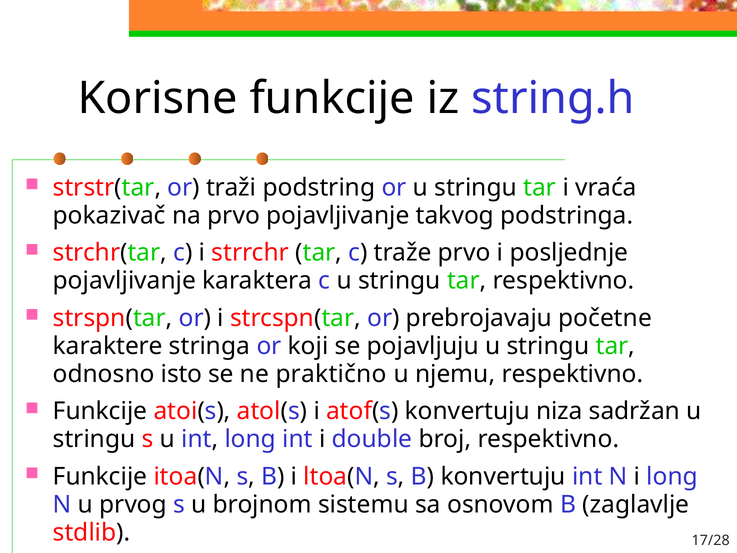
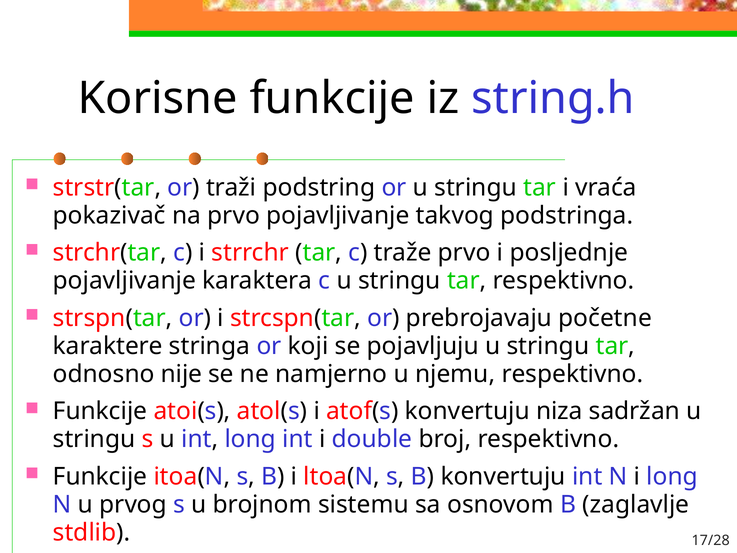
isto: isto -> nije (181, 374)
praktično: praktično -> namjerno (331, 374)
